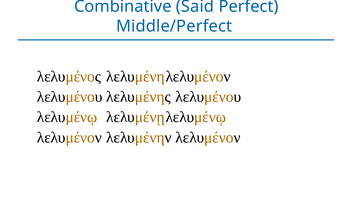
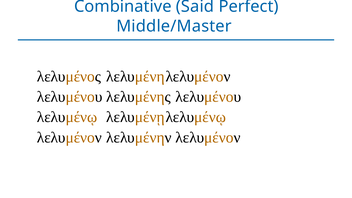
Middle/Perfect: Middle/Perfect -> Middle/Master (174, 26)
